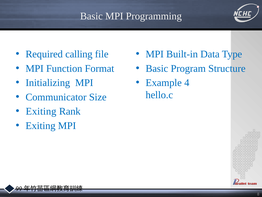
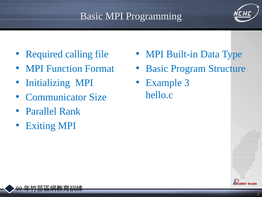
4: 4 -> 3 (187, 83)
Exiting: Exiting -> Parallel (41, 111)
